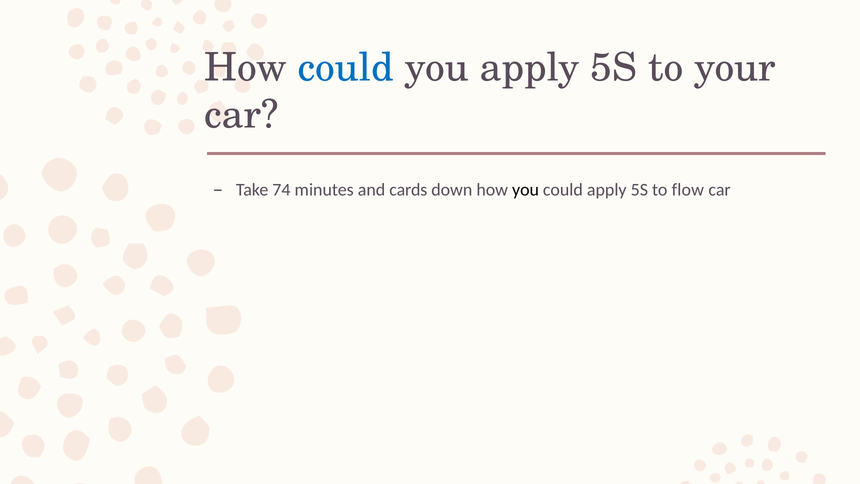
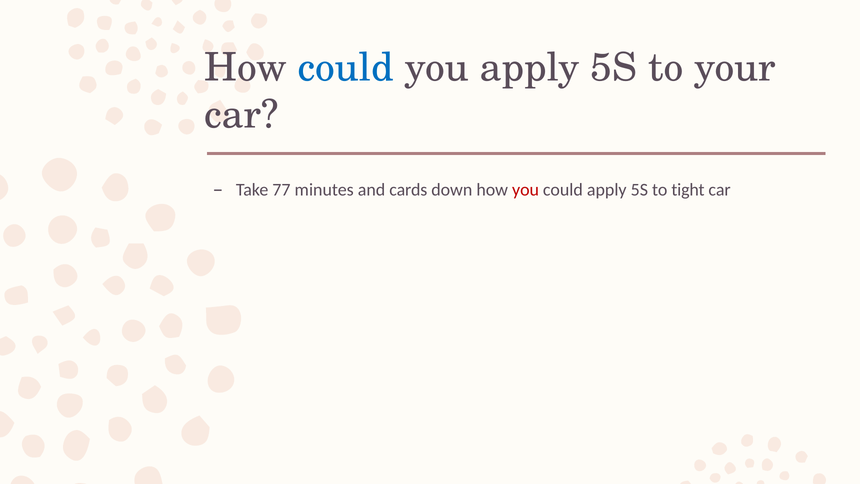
74: 74 -> 77 (281, 190)
you colour: black -> red (526, 190)
flow: flow -> tight (688, 190)
